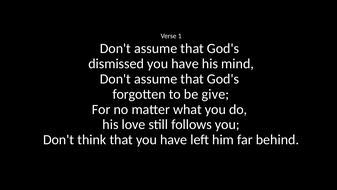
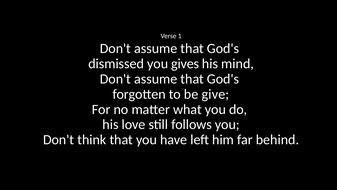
dismissed you have: have -> gives (185, 64)
